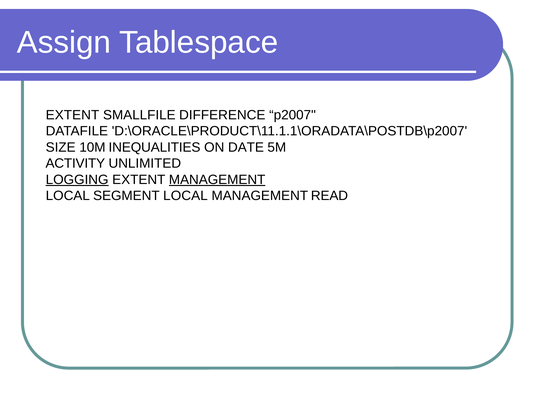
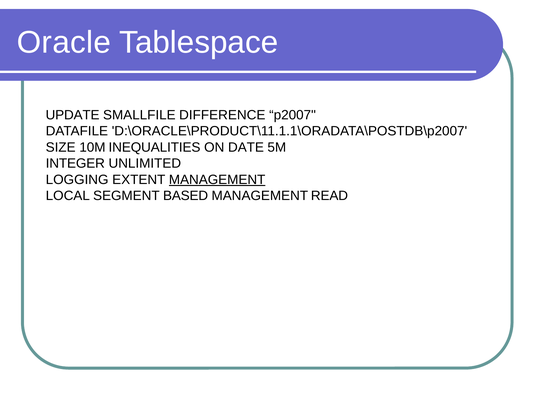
Assign: Assign -> Oracle (64, 43)
EXTENT: EXTENT -> UPDATE (73, 115)
ACTIVITY: ACTIVITY -> INTEGER (75, 164)
LOGGING underline: present -> none (77, 180)
SEGMENT LOCAL: LOCAL -> BASED (186, 196)
